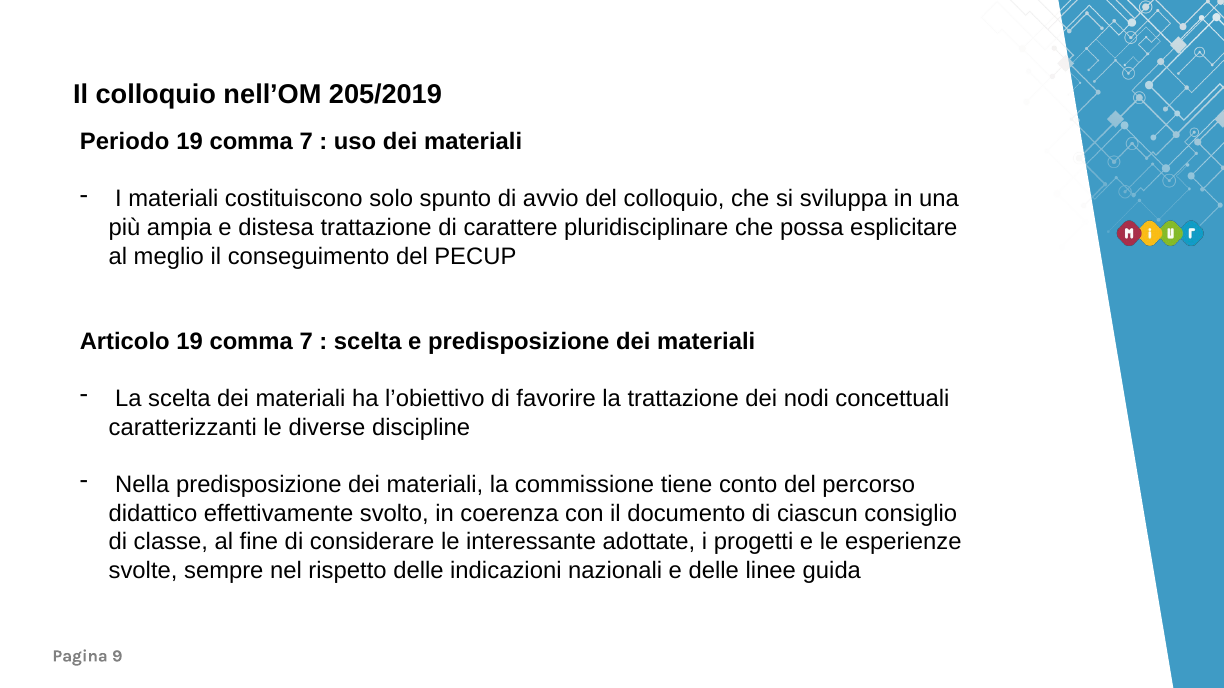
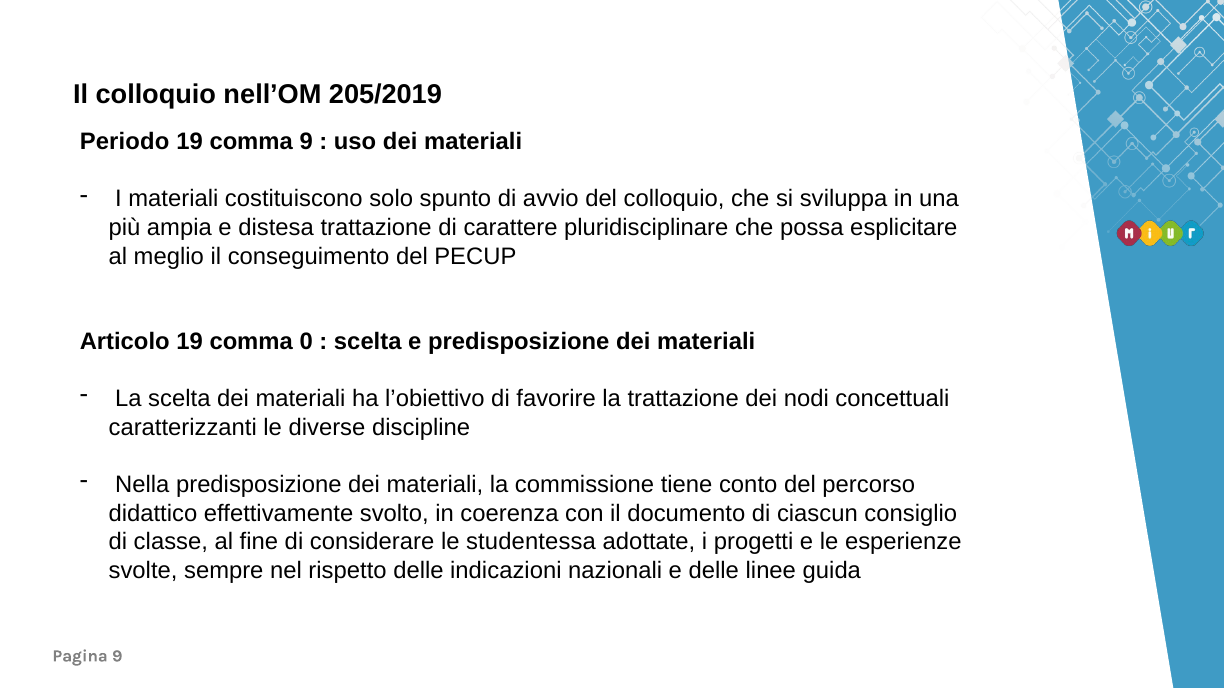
7: 7 -> 9 (306, 142)
7: 7 -> 0 (306, 342)
interessante: interessante -> studentessa (531, 542)
